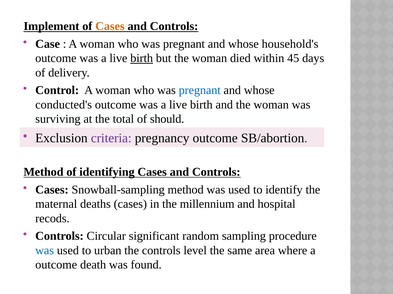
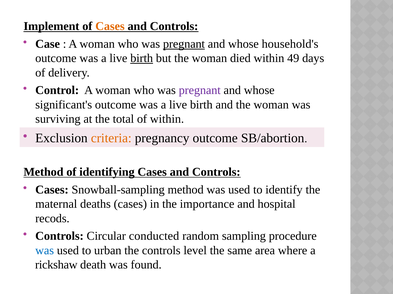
pregnant underline: none -> present (184, 44)
45: 45 -> 49 (293, 58)
pregnant colour: blue -> purple (200, 91)
conducted's: conducted's -> significant's (64, 105)
of should: should -> within (167, 119)
criteria colour: purple -> orange (111, 138)
millennium: millennium -> importance (207, 204)
significant: significant -> conducted (154, 237)
outcome: outcome -> rickshaw (56, 265)
